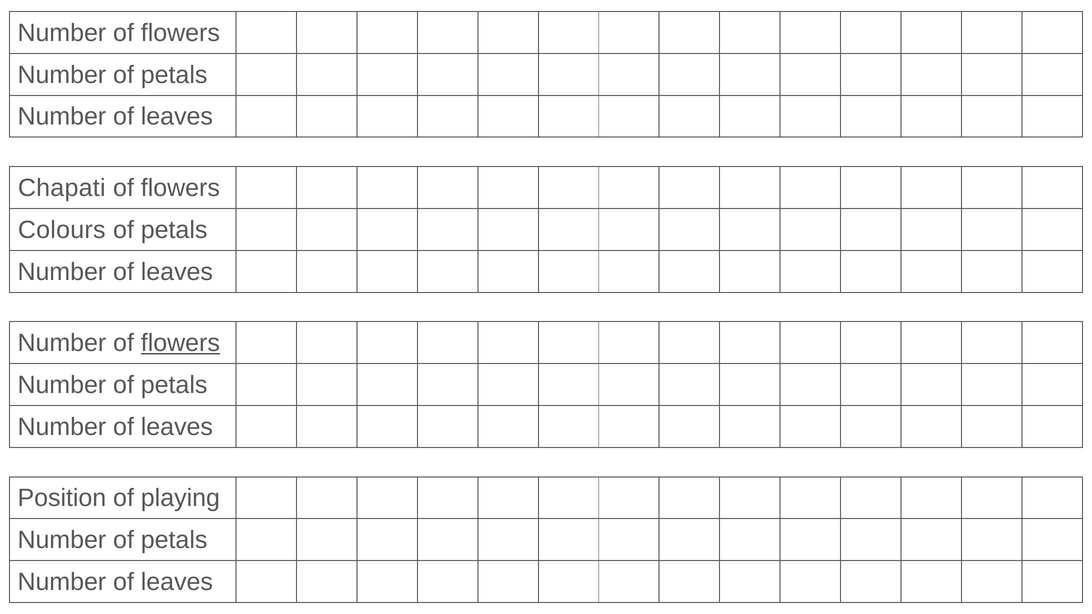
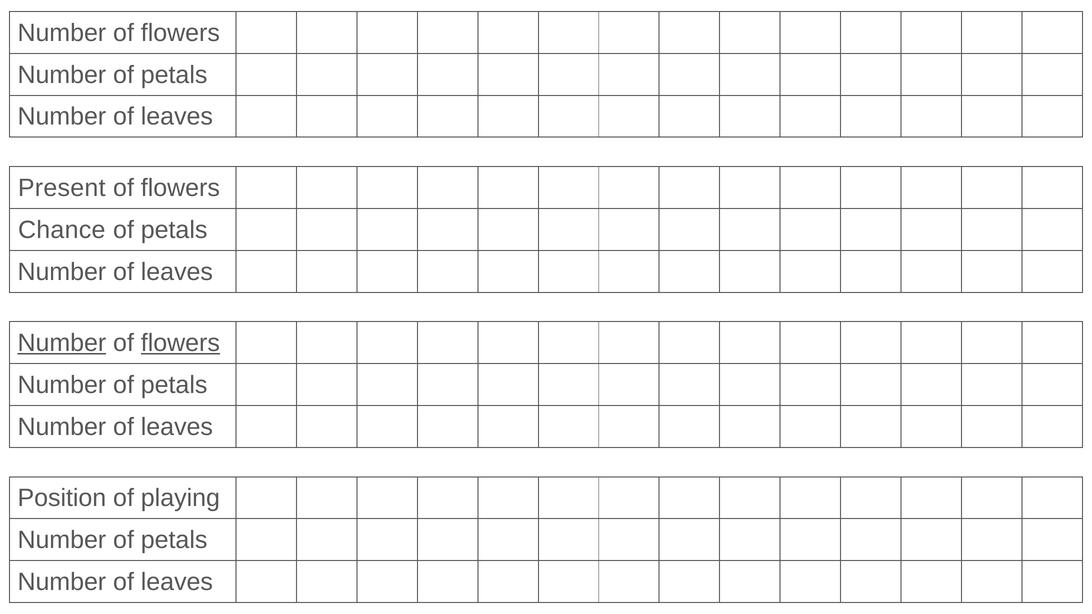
Chapati: Chapati -> Present (62, 188)
Colours: Colours -> Chance (62, 230)
Number underline: none -> present (62, 343)
